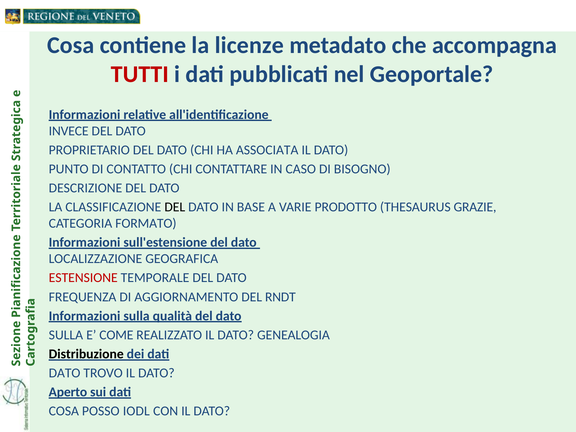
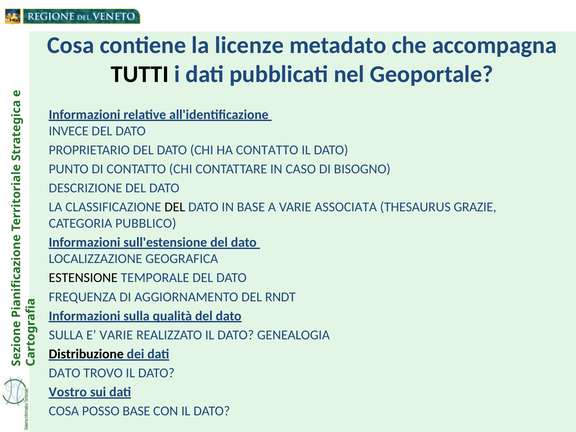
TUTTI colour: red -> black (140, 74)
HA ASSOCIATA: ASSOCIATA -> CONTATTO (267, 150)
PRODOTTO: PRODOTTO -> ASSOCIATA (346, 207)
FORMATO: FORMATO -> PUBBLICO (146, 223)
ESTENSIONE colour: red -> black (83, 278)
E COME: COME -> VARIE (116, 335)
Aperto: Aperto -> Vostro (68, 392)
POSSO IODL: IODL -> BASE (136, 411)
